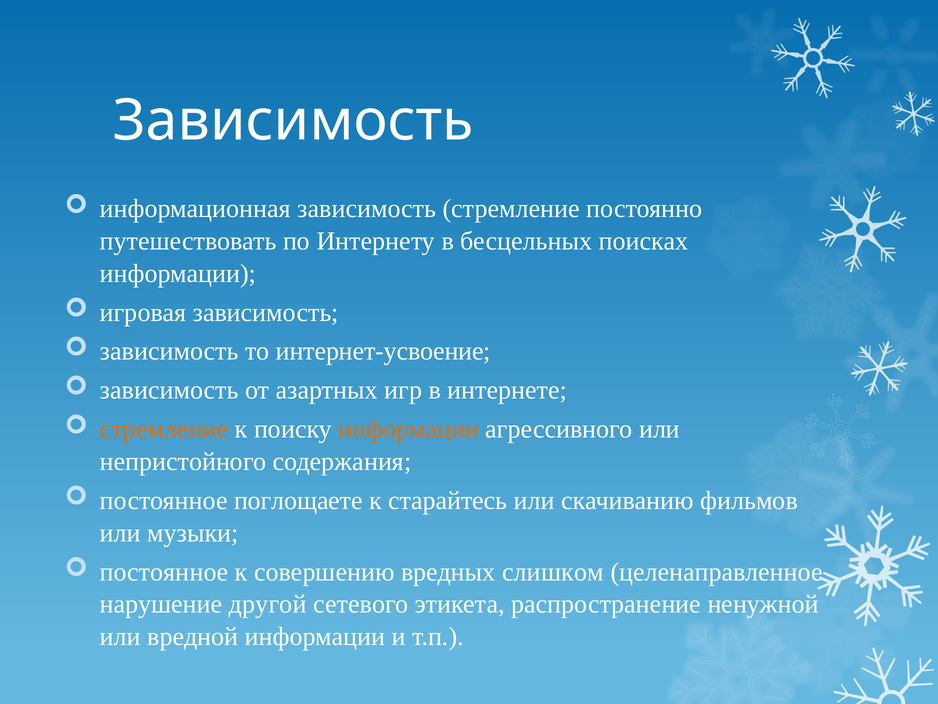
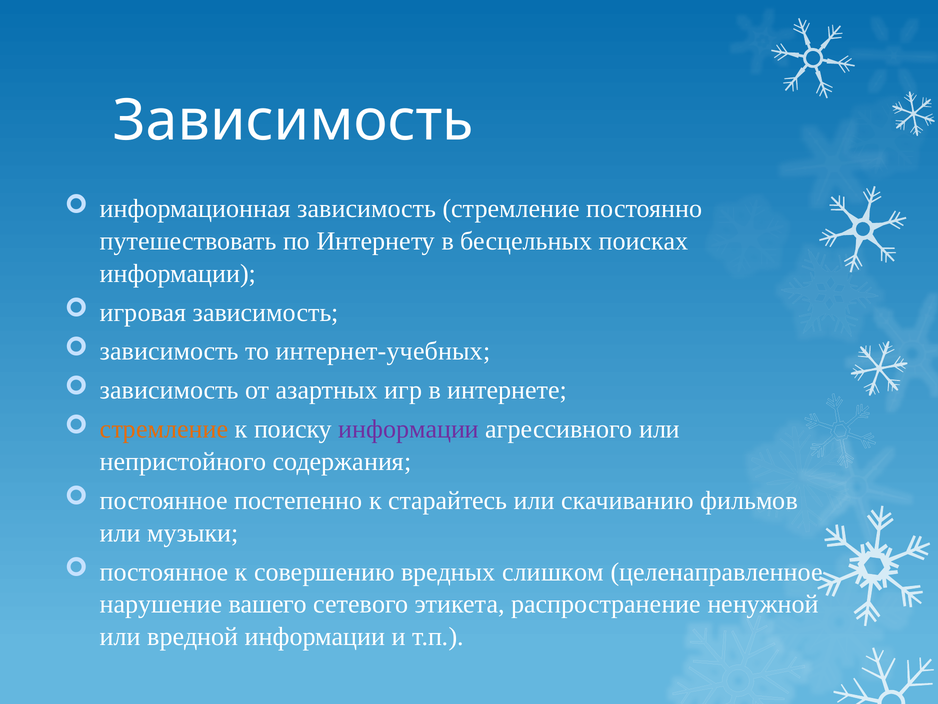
интернет-усвоение: интернет-усвоение -> интернет-учебных (383, 351)
информации colour: orange -> purple (409, 429)
поглощаете: поглощаете -> постепенно (298, 500)
другой: другой -> вашего (268, 604)
